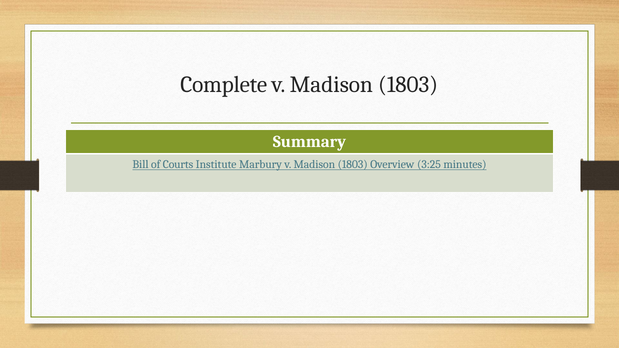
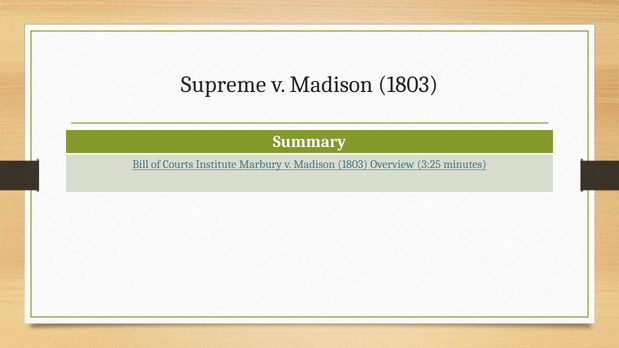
Complete: Complete -> Supreme (224, 85)
